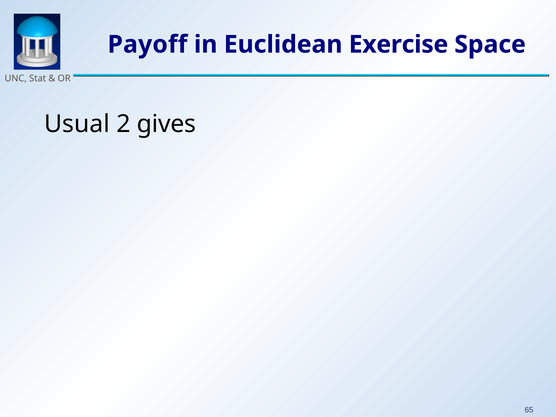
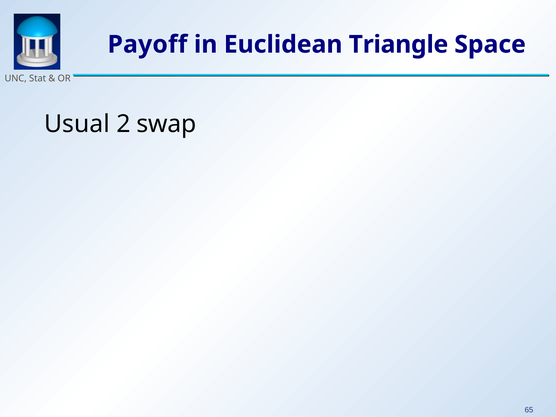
Exercise: Exercise -> Triangle (398, 44)
gives: gives -> swap (166, 124)
